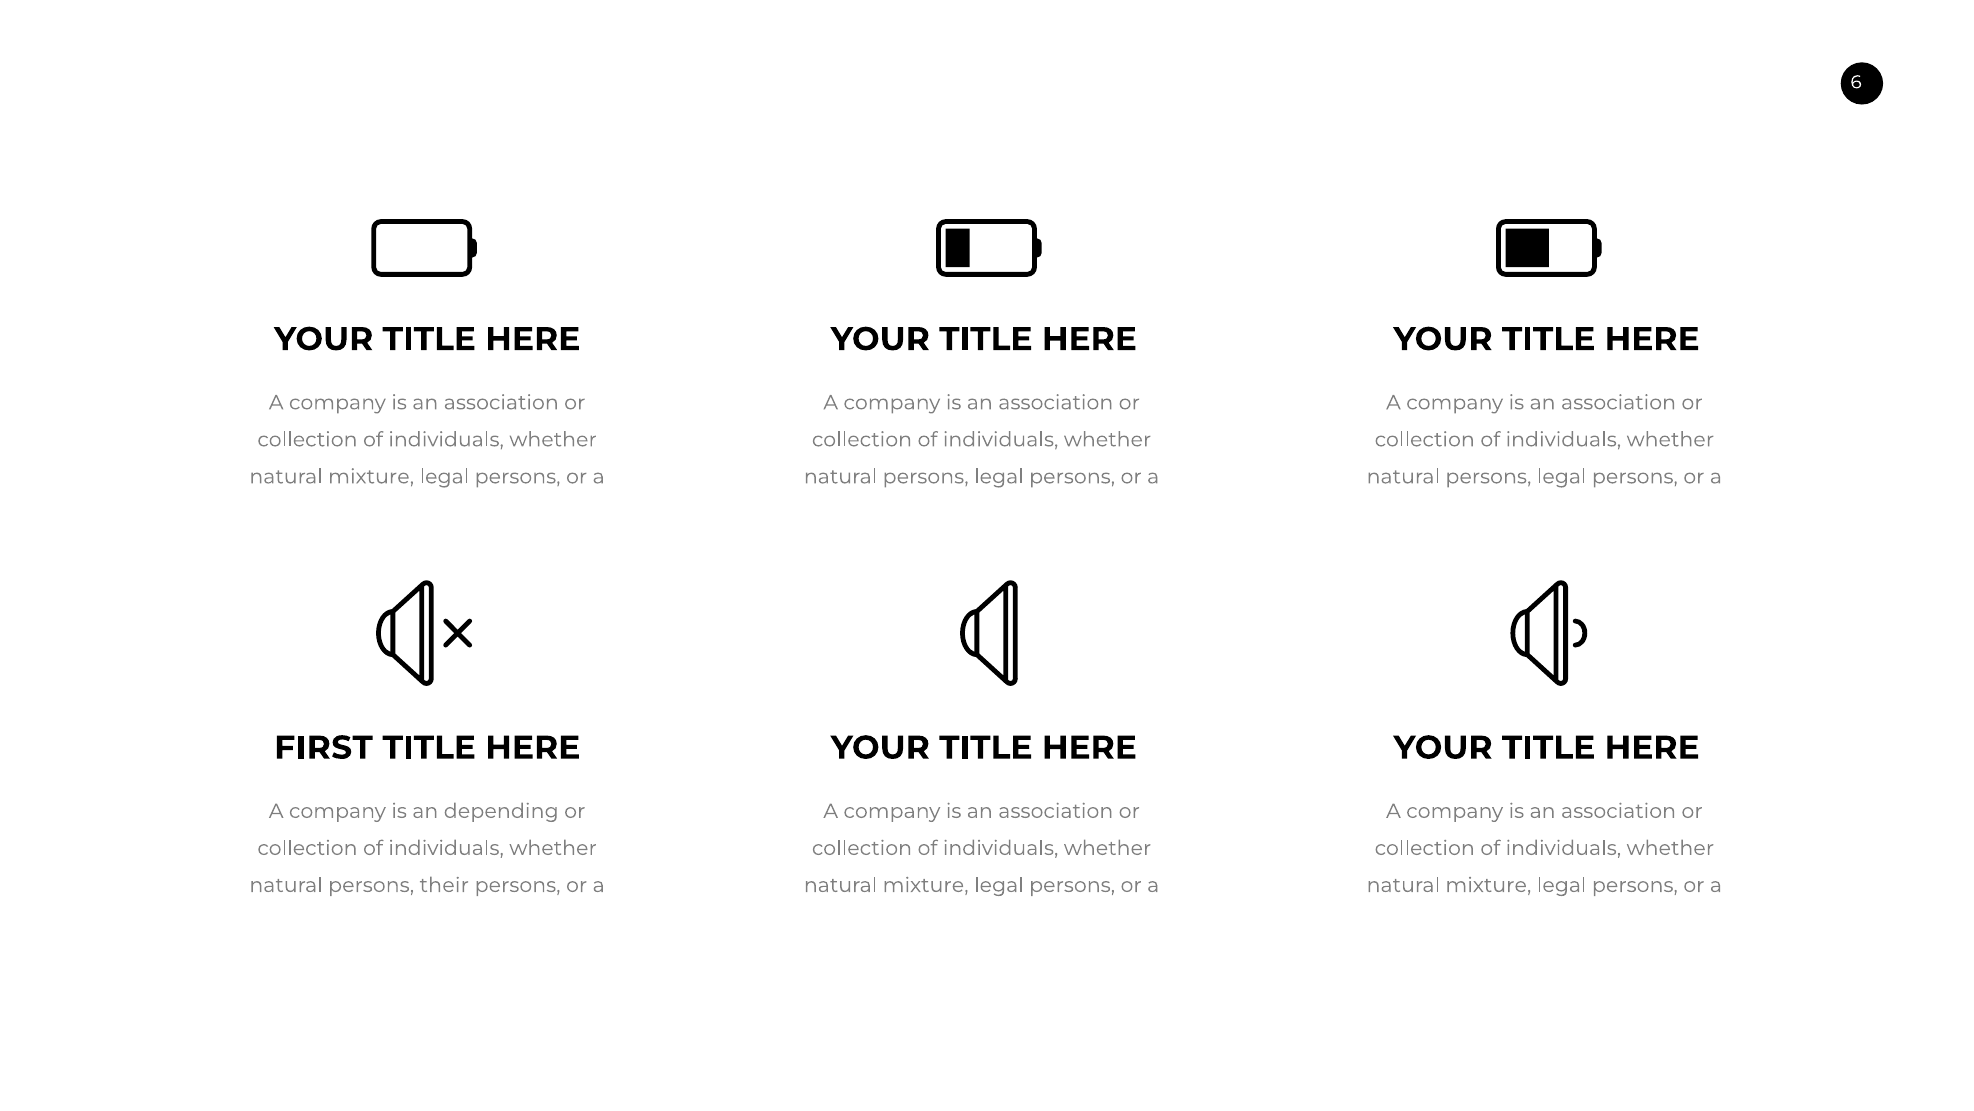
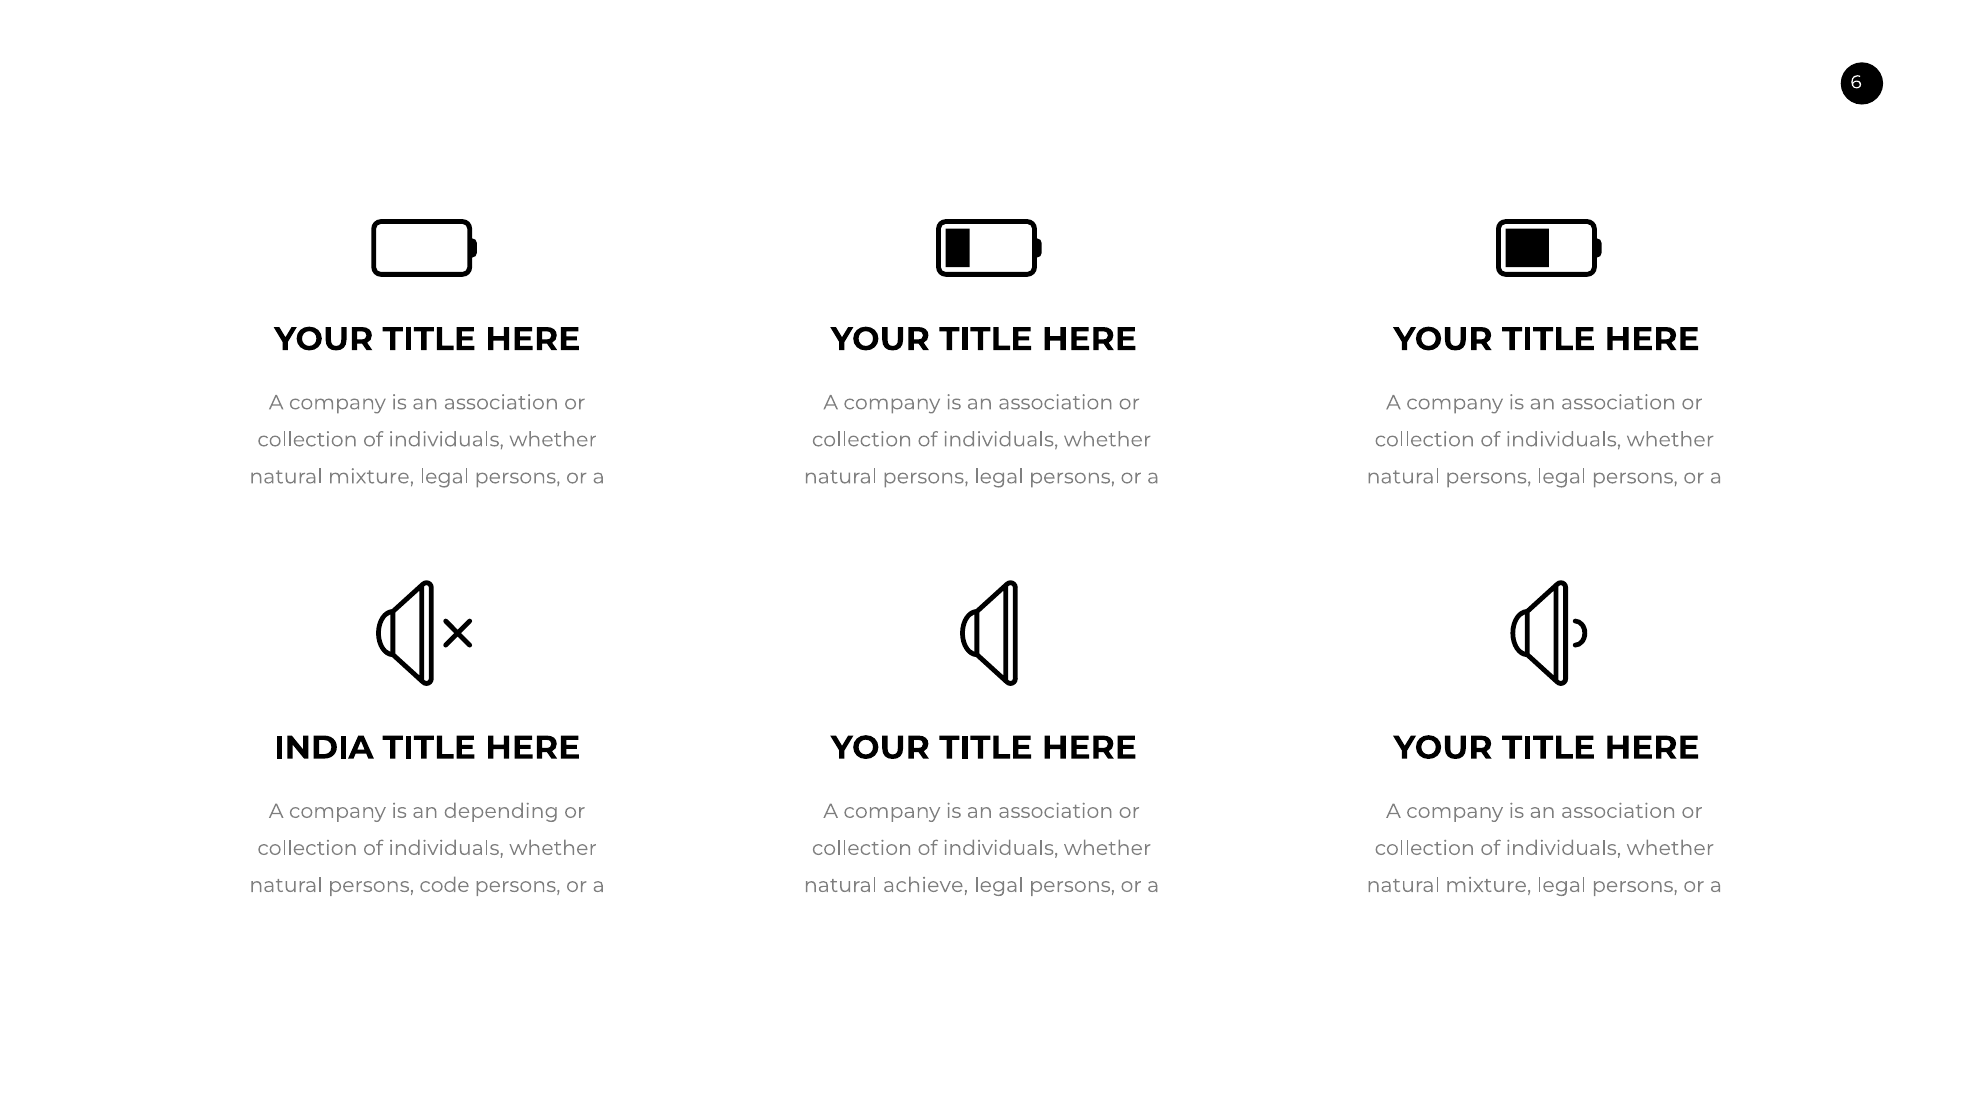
FIRST: FIRST -> INDIA (324, 748)
their: their -> code (444, 885)
mixture: mixture -> achieve (926, 885)
